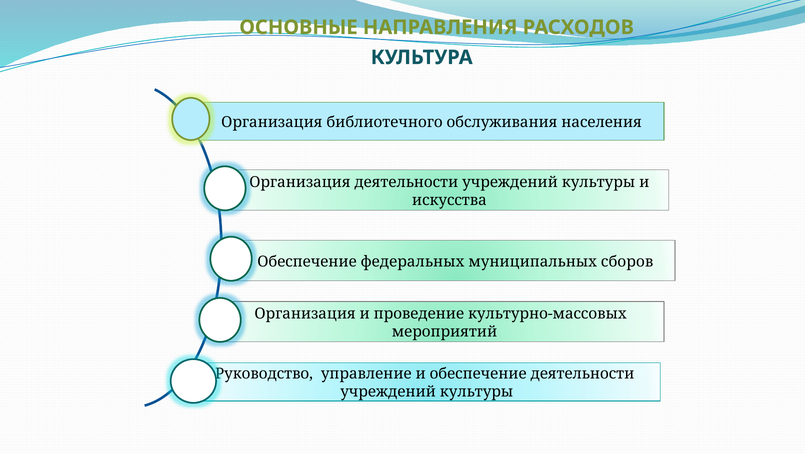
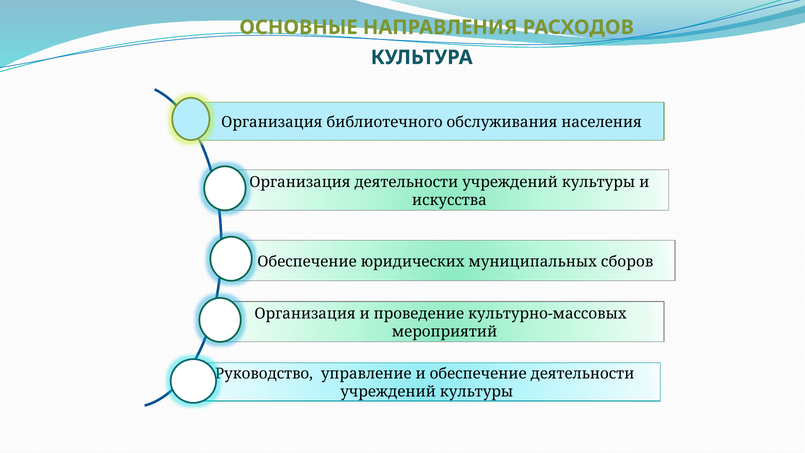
федеральных: федеральных -> юридических (413, 261)
